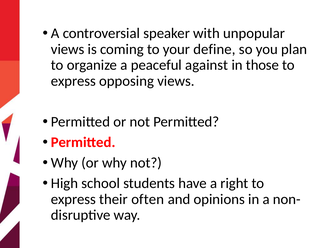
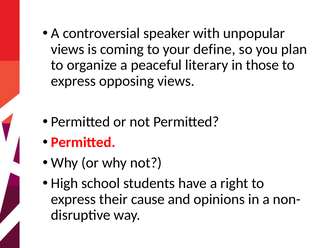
against: against -> literary (207, 65)
often: often -> cause (148, 199)
